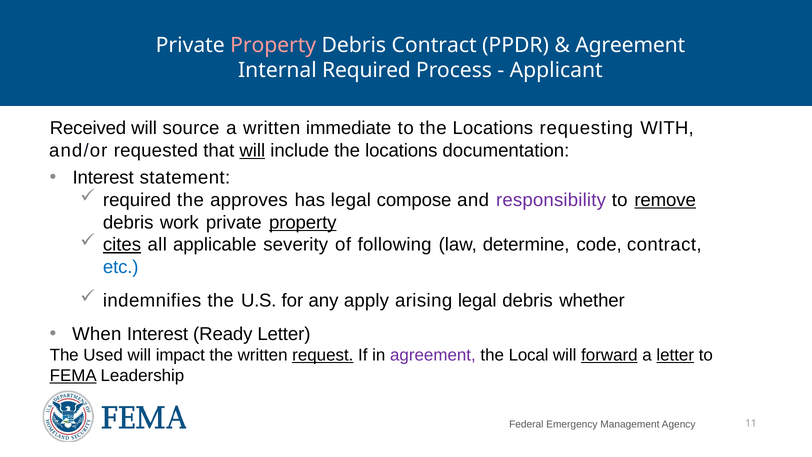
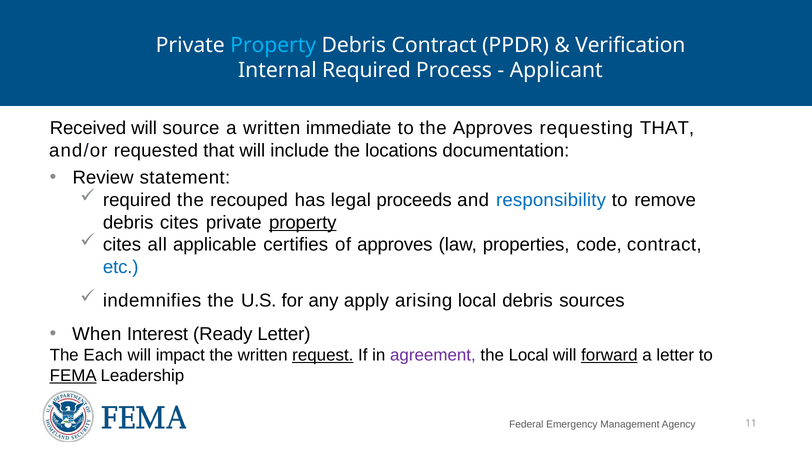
Property colour: pink -> light blue (273, 45)
Agreement: Agreement -> Verification (630, 45)
to the Locations: Locations -> Approves (493, 128)
requesting WITH: WITH -> THAT (667, 128)
will underline: present -> none (252, 150)
Interest: Interest -> Review (103, 178)
approves: approves -> recouped (249, 200)
compose: compose -> proceeds (414, 200)
responsibility colour: purple -> blue (551, 200)
remove underline: present -> none (665, 200)
debris work: work -> cites (179, 222)
cites underline: present -> none (122, 245)
severity: severity -> certifies (296, 245)
of following: following -> approves (395, 245)
determine: determine -> properties (526, 245)
arising legal: legal -> local (477, 300)
whether: whether -> sources (592, 300)
Used: Used -> Each (103, 355)
letter underline: present -> none (675, 355)
